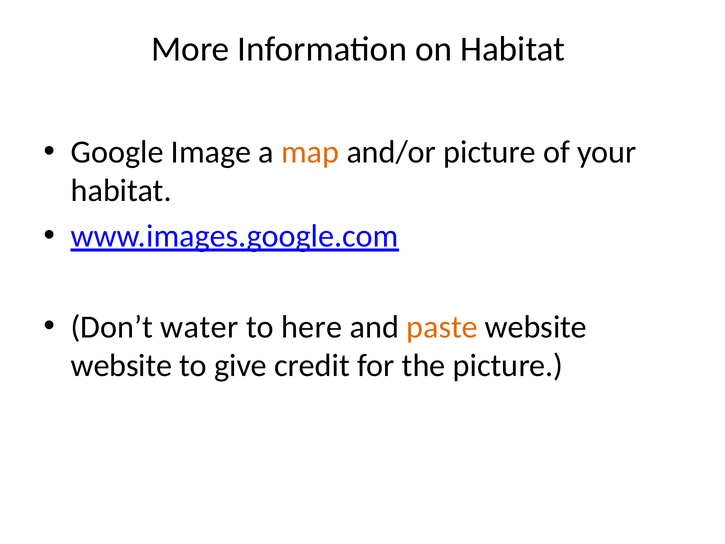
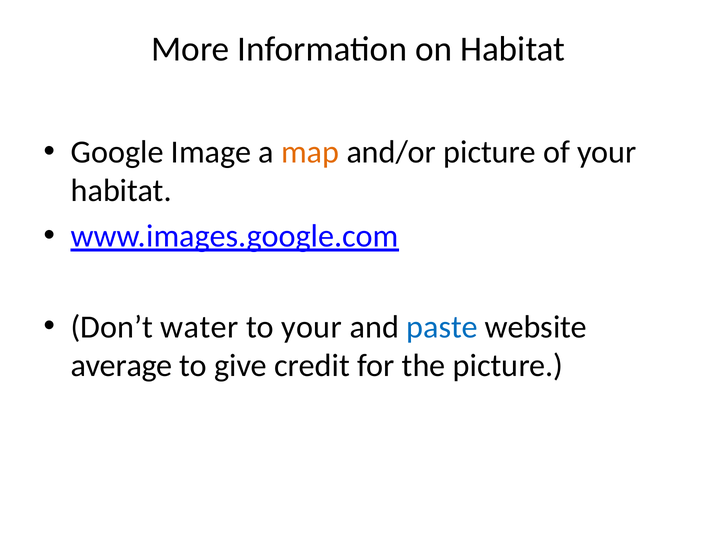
to here: here -> your (312, 327)
paste colour: orange -> blue (442, 327)
website: website -> average (122, 366)
